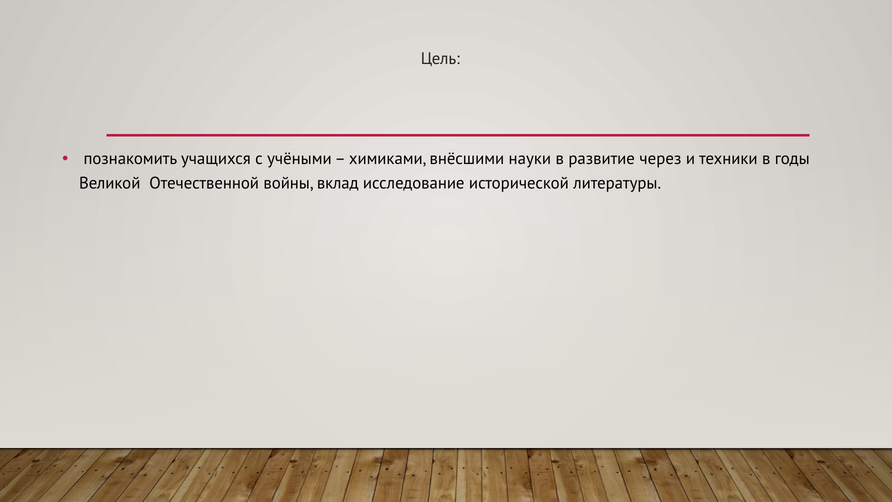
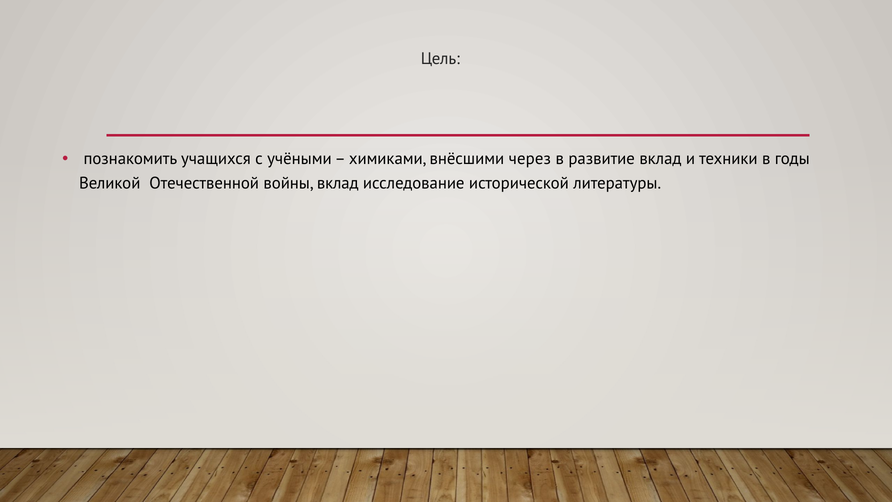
науки: науки -> через (530, 159)
развитие через: через -> вклад (660, 159)
